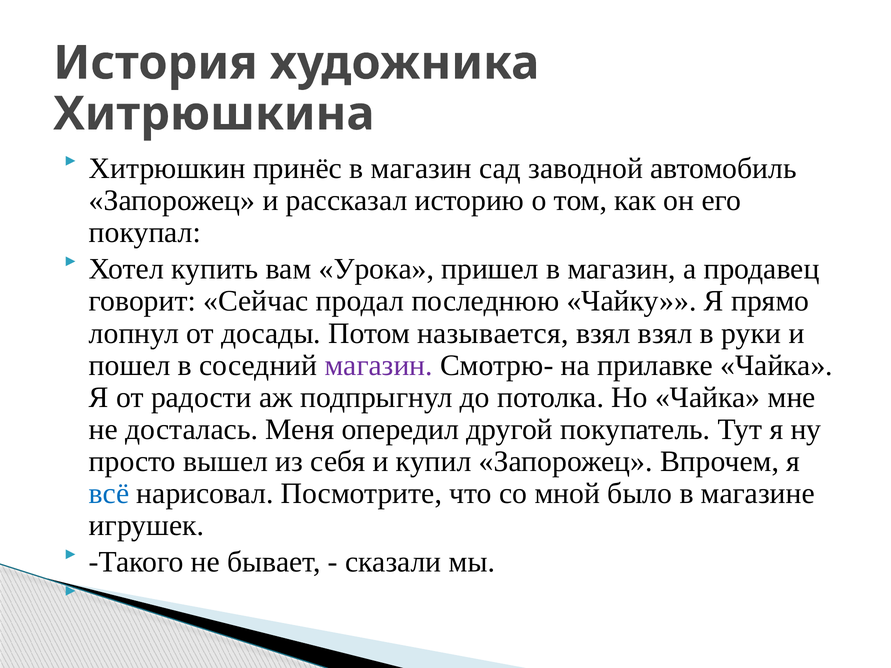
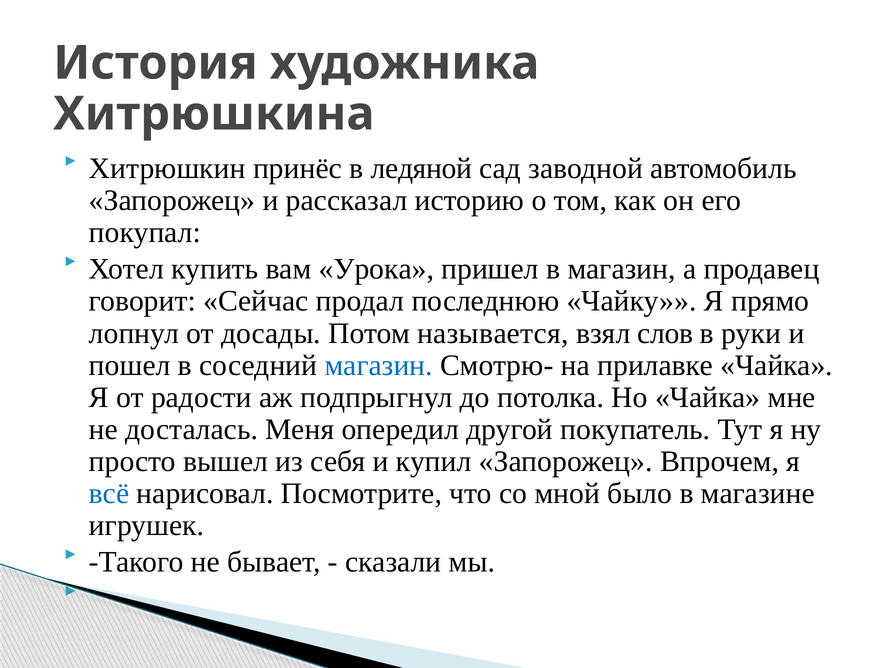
принёс в магазин: магазин -> ледяной (422, 169)
взял взял: взял -> слов (665, 333)
магазин colour: purple -> blue (379, 365)
